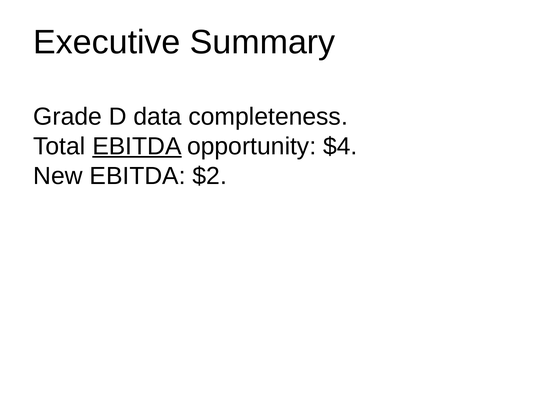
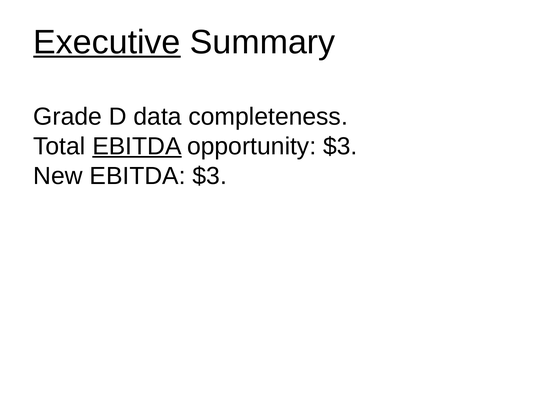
Executive underline: none -> present (107, 42)
opportunity $4: $4 -> $3 (340, 146)
EBITDA $2: $2 -> $3 (210, 176)
